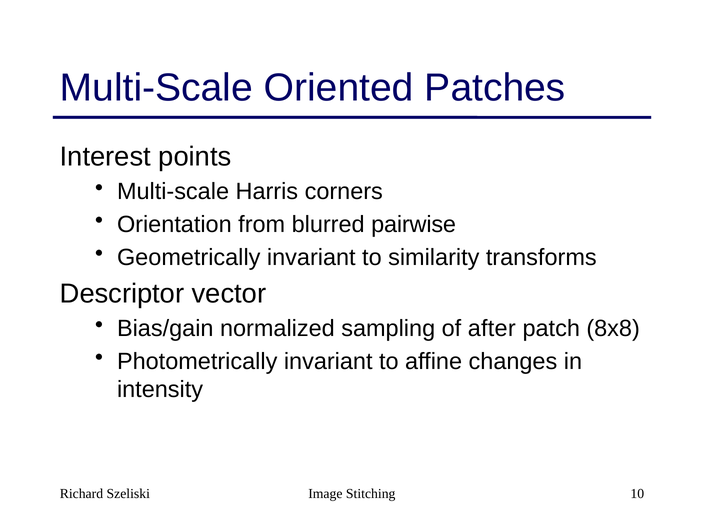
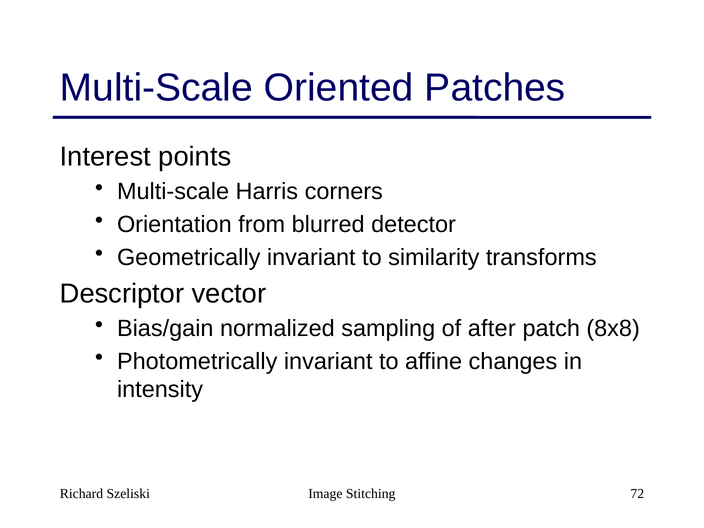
pairwise: pairwise -> detector (414, 225)
10: 10 -> 72 (637, 494)
